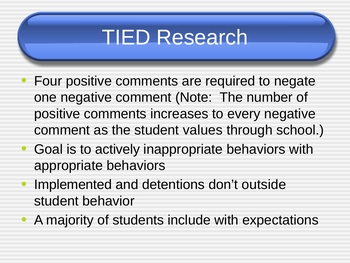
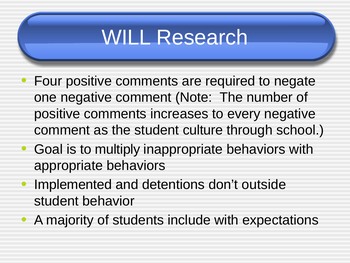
TIED: TIED -> WILL (126, 37)
values: values -> culture (203, 130)
actively: actively -> multiply (118, 149)
